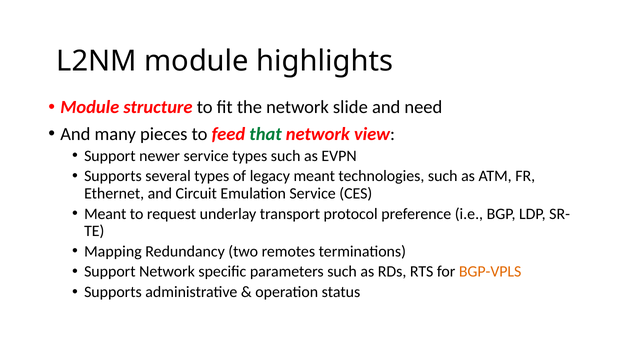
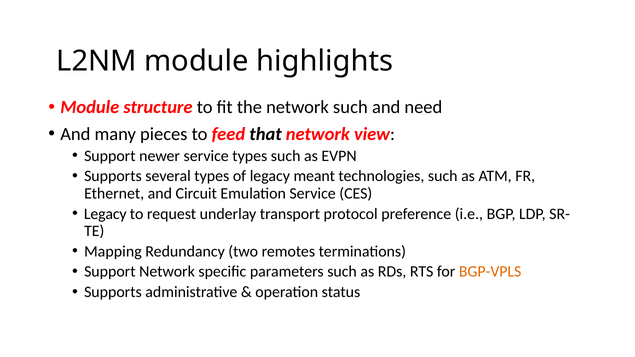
network slide: slide -> such (350, 107)
that colour: green -> black (266, 134)
Meant: Meant -> Legacy (105, 214)
